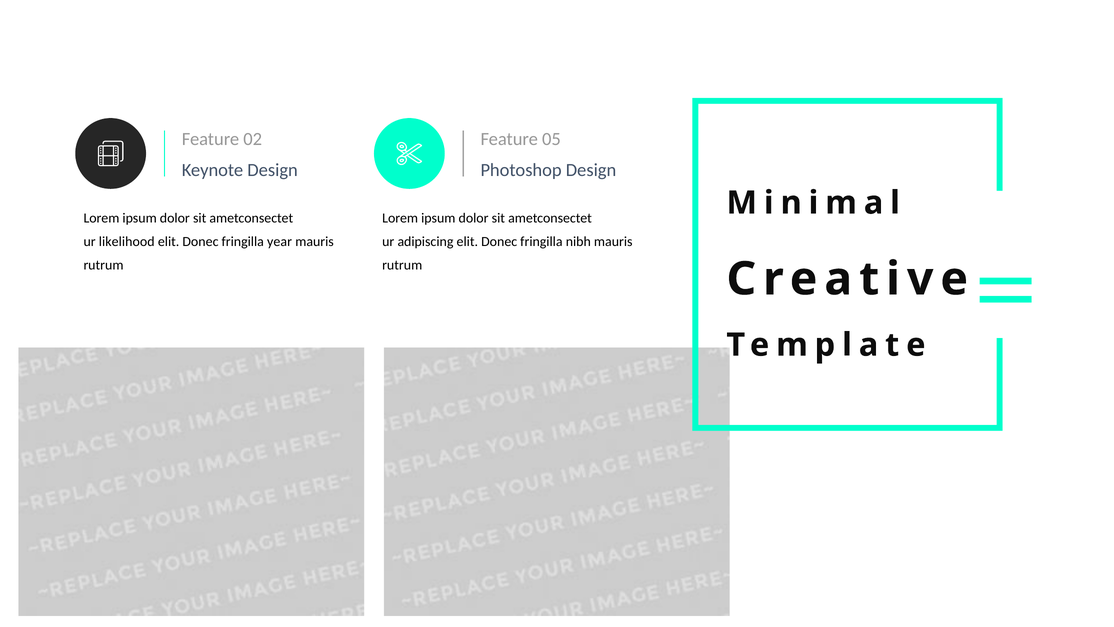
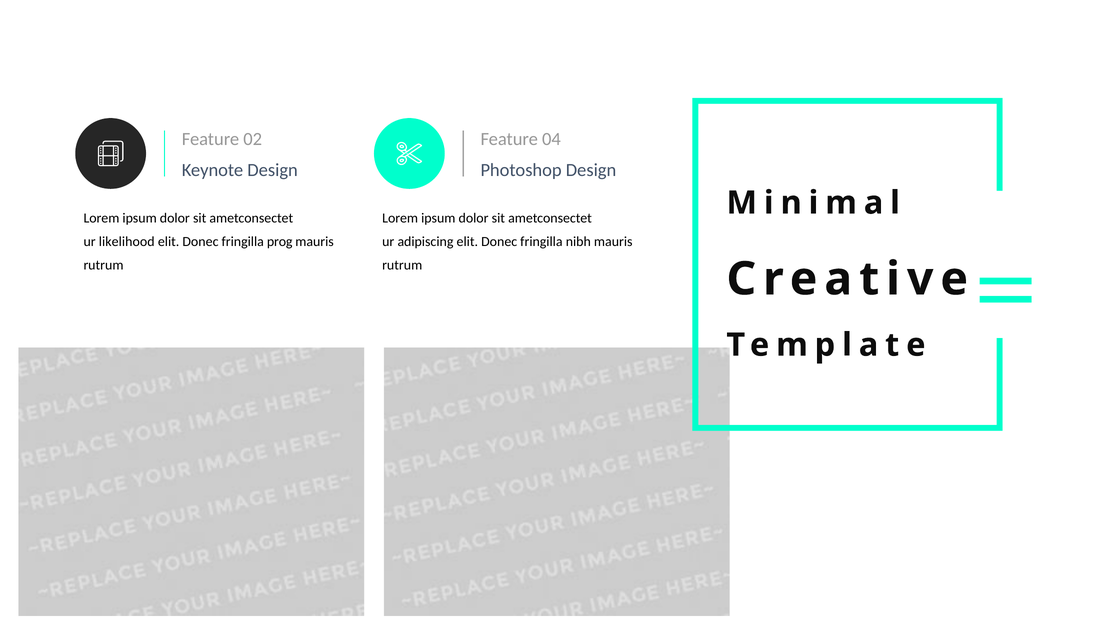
05: 05 -> 04 (551, 139)
year: year -> prog (280, 241)
